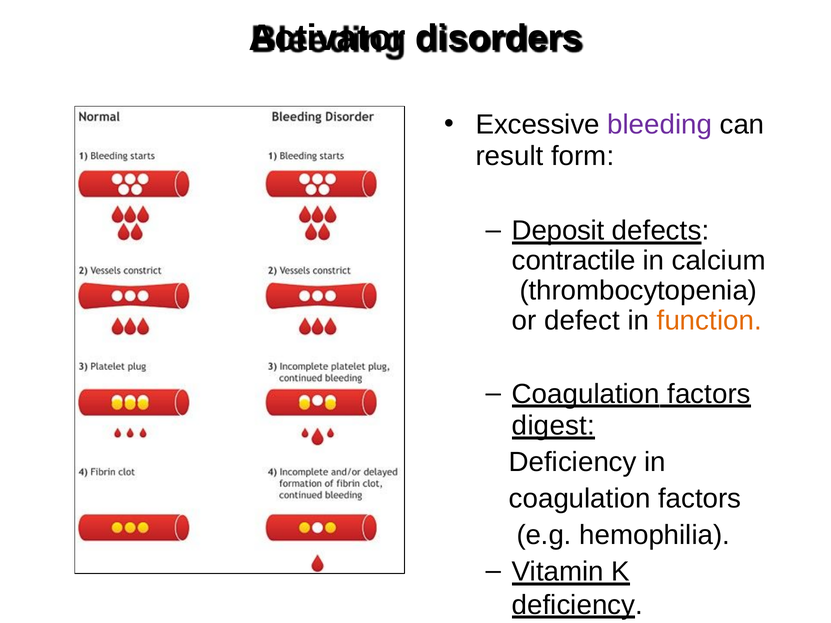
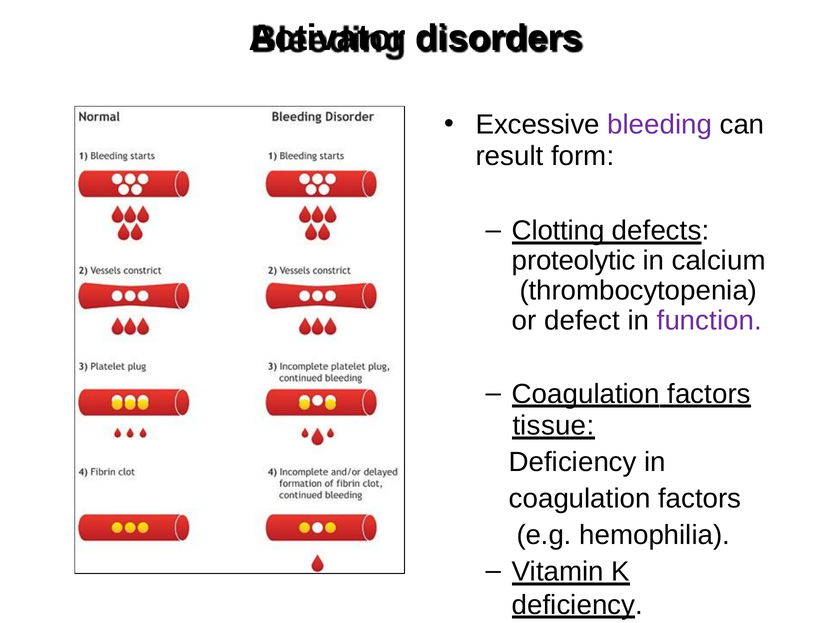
Deposit: Deposit -> Clotting (558, 231)
contractile: contractile -> proteolytic (574, 261)
function colour: orange -> purple (709, 321)
digest: digest -> tissue (553, 426)
